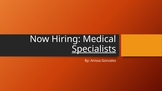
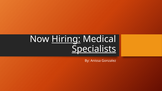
Hiring underline: none -> present (66, 39)
